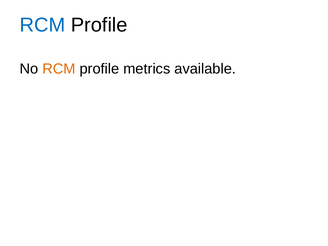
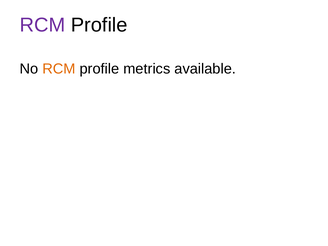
RCM colour: blue -> purple (42, 25)
